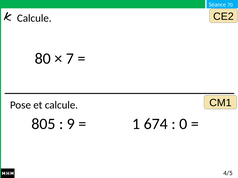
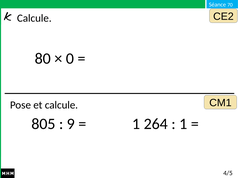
7: 7 -> 0 (70, 59)
674: 674 -> 264 (156, 124)
0: 0 -> 1 (183, 124)
